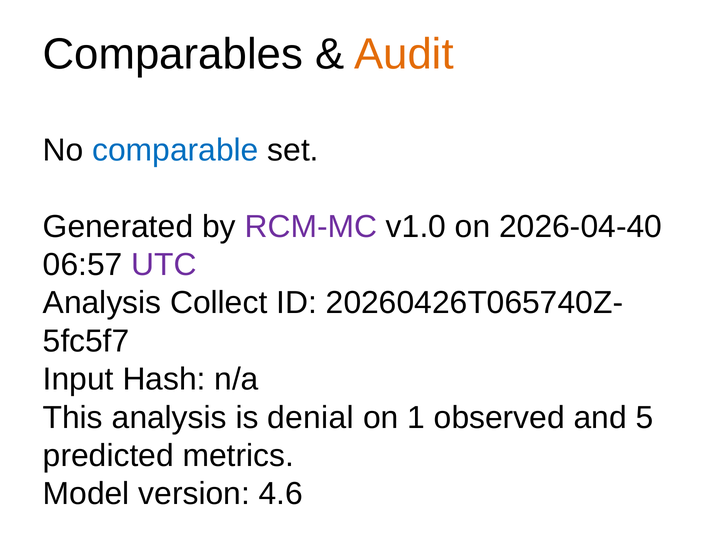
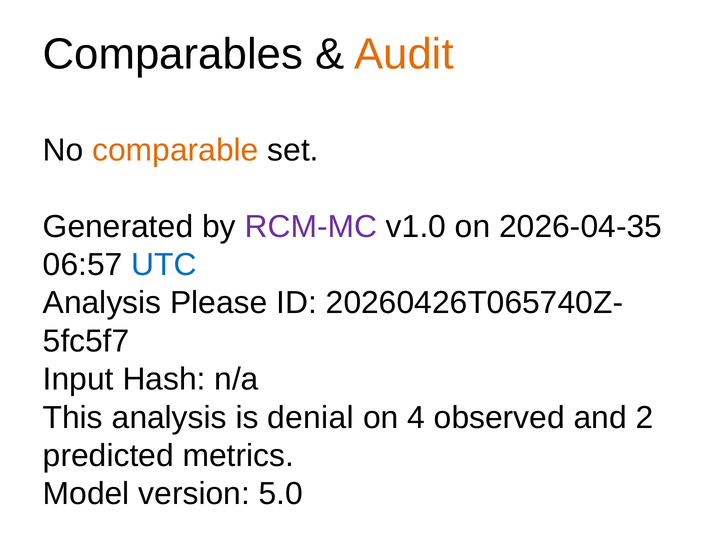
comparable colour: blue -> orange (176, 150)
2026-04-40: 2026-04-40 -> 2026-04-35 (581, 227)
UTC colour: purple -> blue (164, 265)
Collect: Collect -> Please (219, 303)
1: 1 -> 4 (416, 418)
5: 5 -> 2 (644, 418)
4.6: 4.6 -> 5.0 (281, 494)
